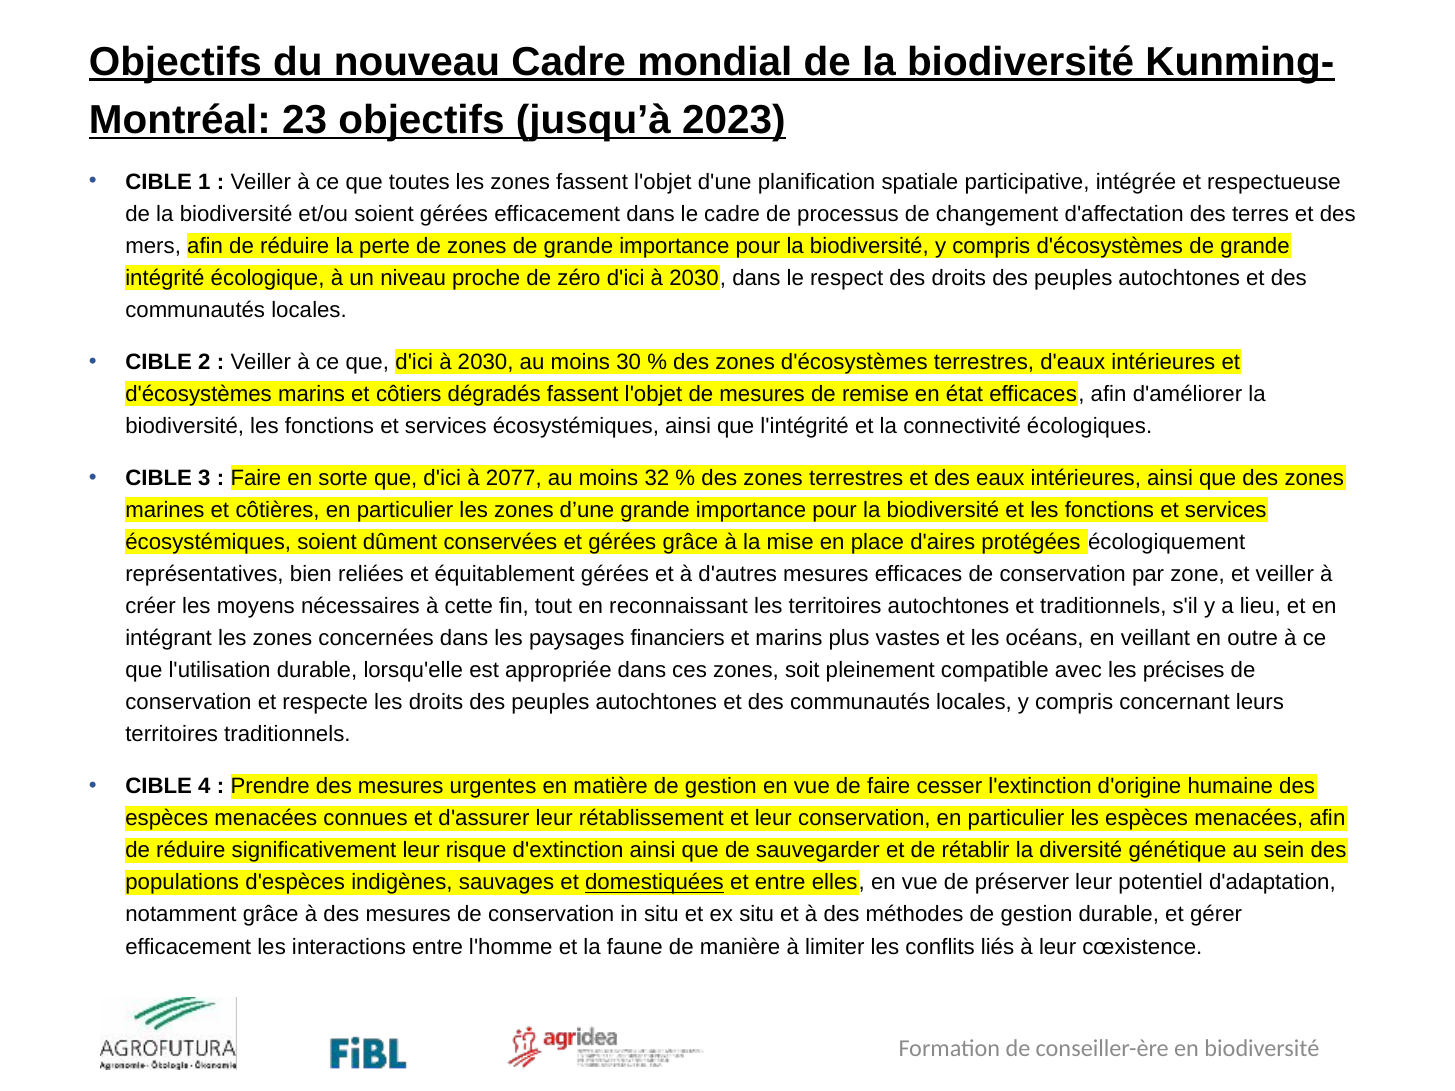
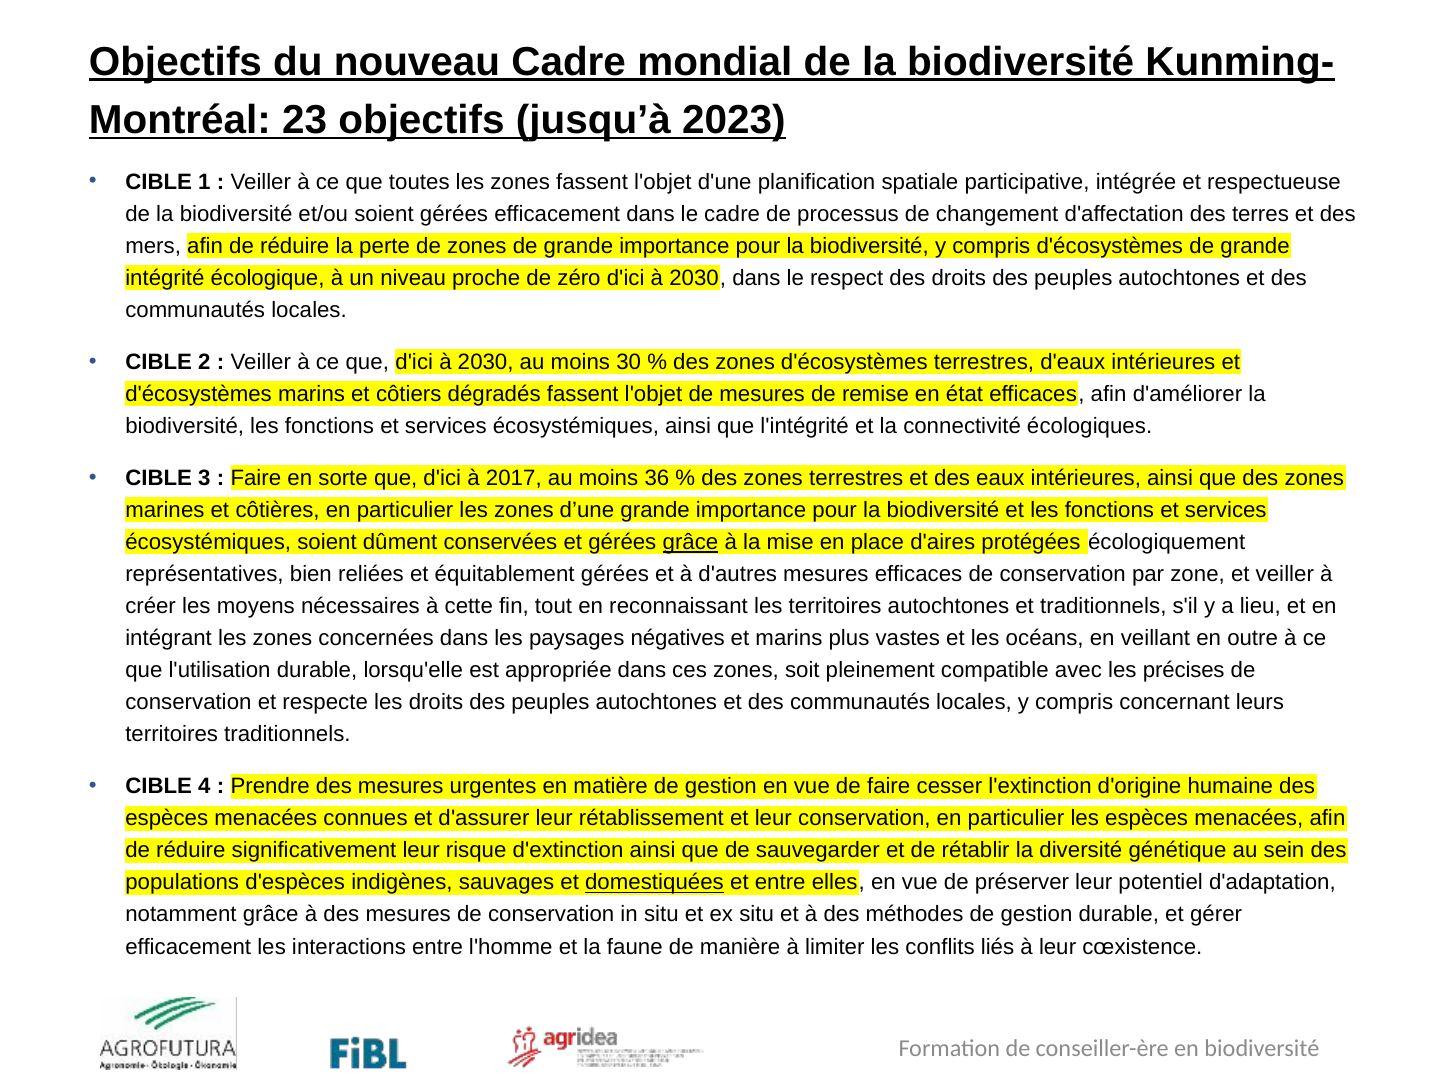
2077: 2077 -> 2017 (514, 478)
32: 32 -> 36 (657, 478)
grâce underline: none -> present (690, 542)
financiers: financiers -> négatives (678, 638)
